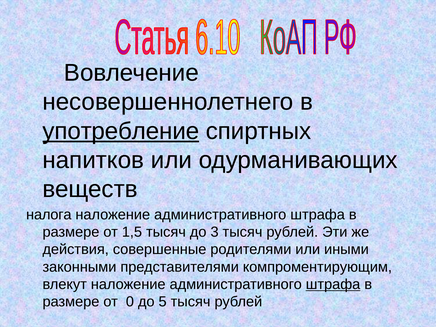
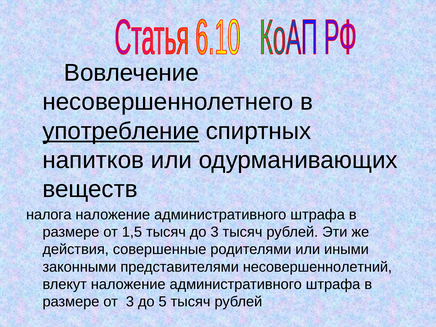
компроментирующим: компроментирующим -> несовершеннолетний (317, 267)
штрафа underline: present -> none (333, 284)
от 0: 0 -> 3 (130, 302)
